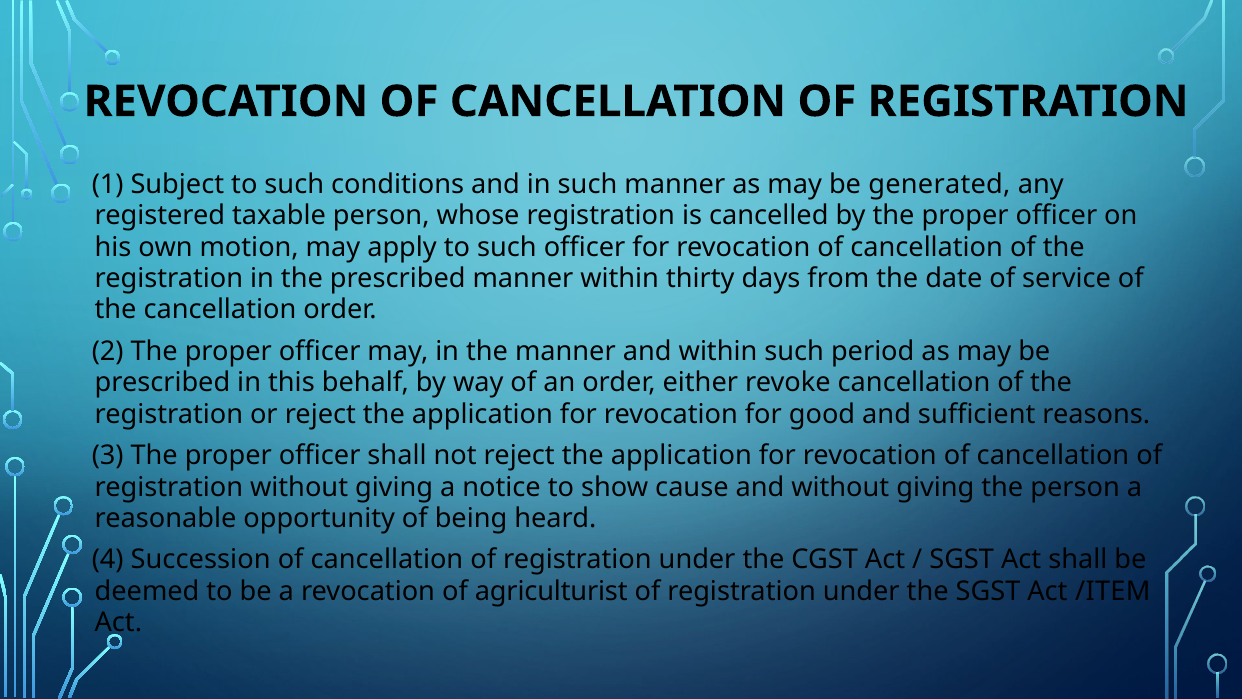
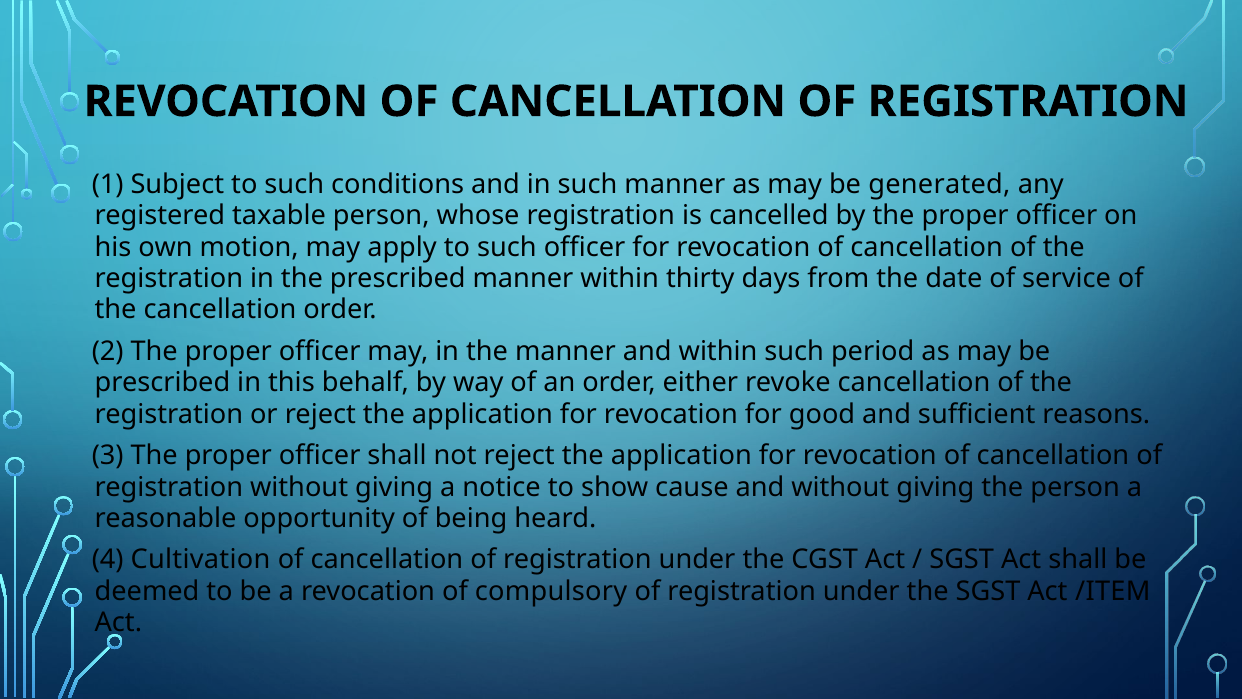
Succession: Succession -> Cultivation (200, 560)
agriculturist: agriculturist -> compulsory (551, 591)
